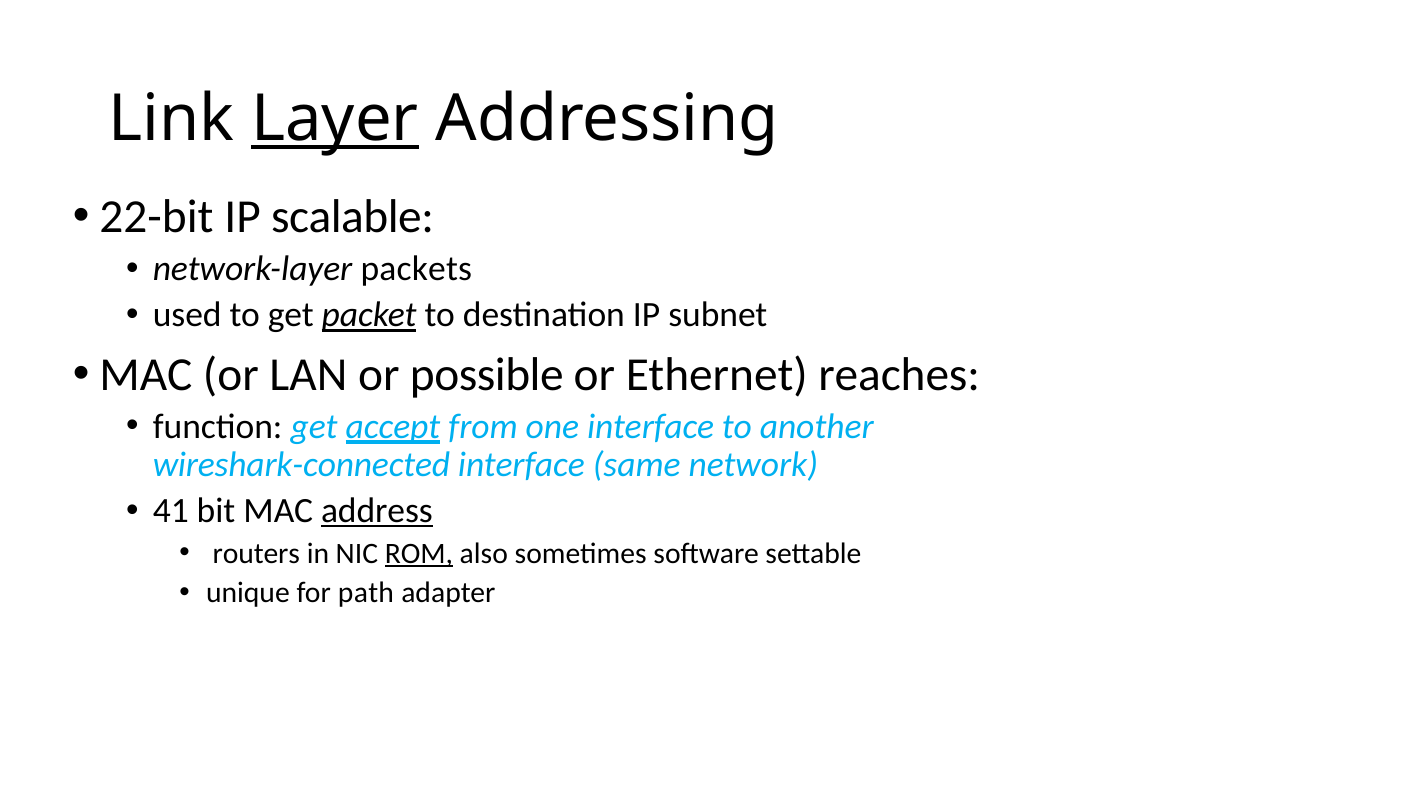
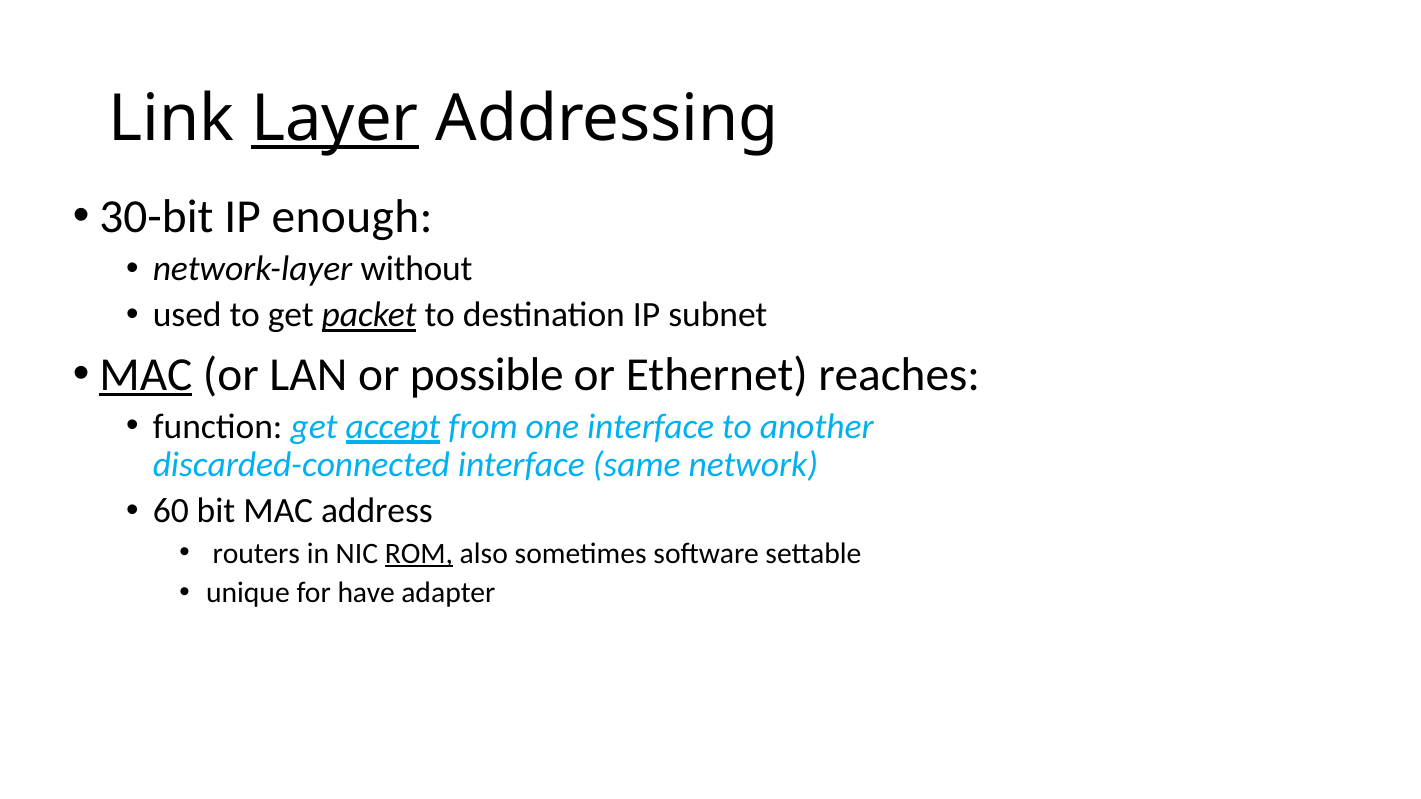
22-bit: 22-bit -> 30-bit (156, 217)
scalable: scalable -> enough (352, 217)
packets: packets -> without (417, 269)
MAC underline: none -> present (146, 375)
wireshark-connected: wireshark-connected -> discarded-connected (301, 465)
41: 41 -> 60 (171, 511)
address underline: present -> none (377, 511)
path: path -> have (366, 593)
